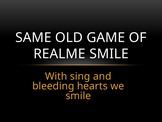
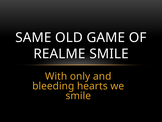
sing: sing -> only (80, 76)
